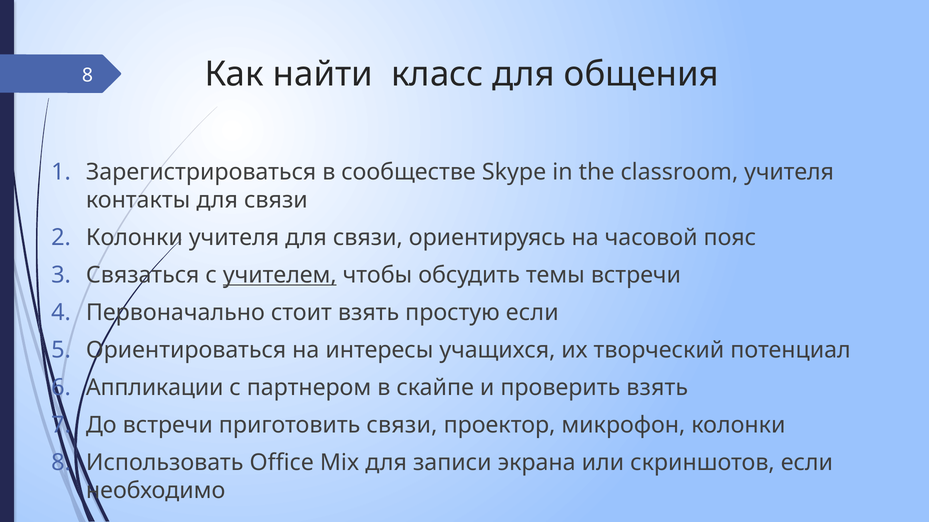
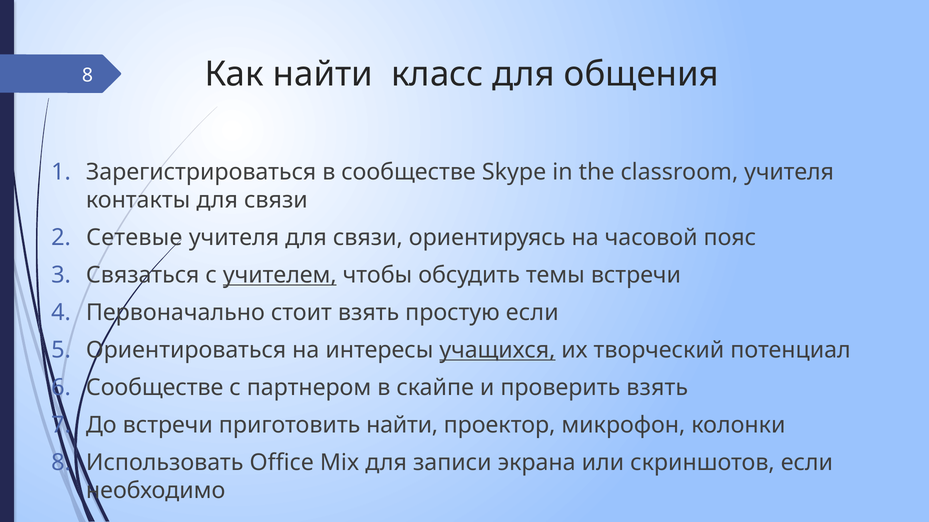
Колонки: Колонки -> Сетевые (134, 238)
учащихся underline: none -> present (497, 350)
Аппликации: Аппликации -> Сообществе (155, 388)
приготовить связи: связи -> найти (402, 426)
